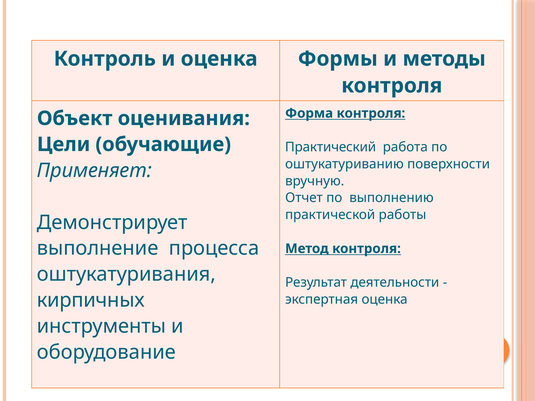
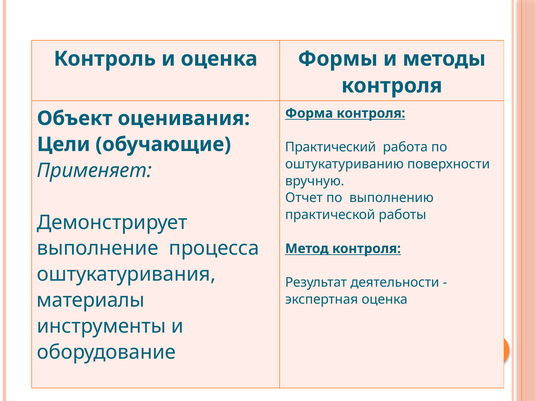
кирпичных: кирпичных -> материалы (91, 301)
